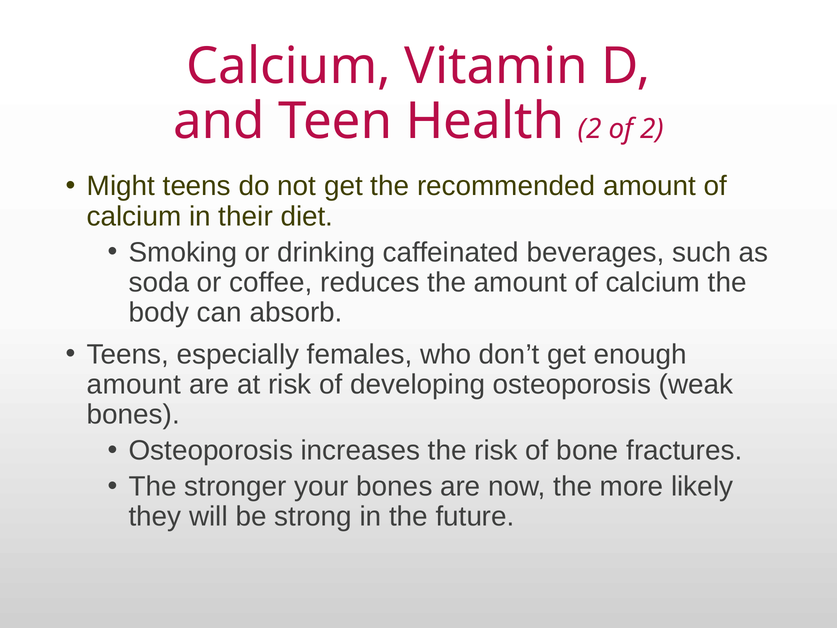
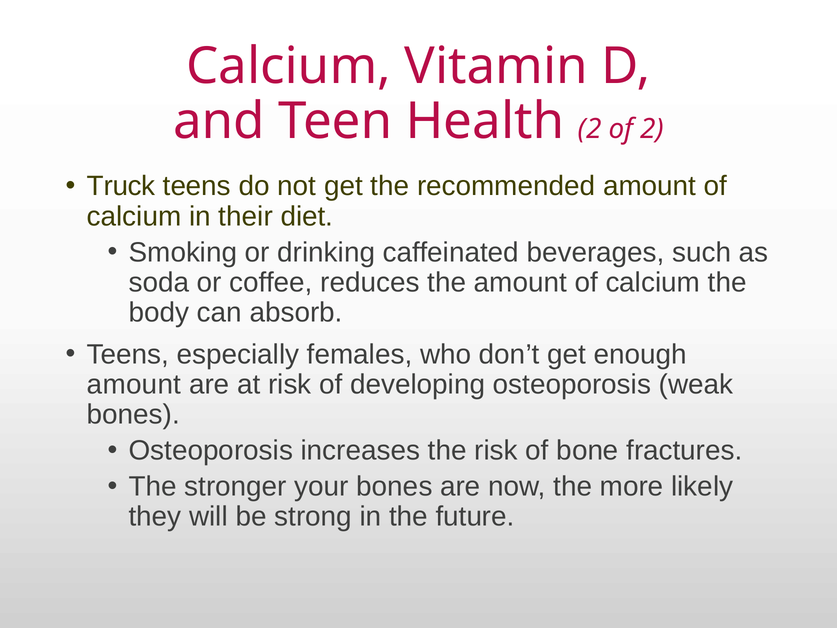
Might: Might -> Truck (121, 186)
